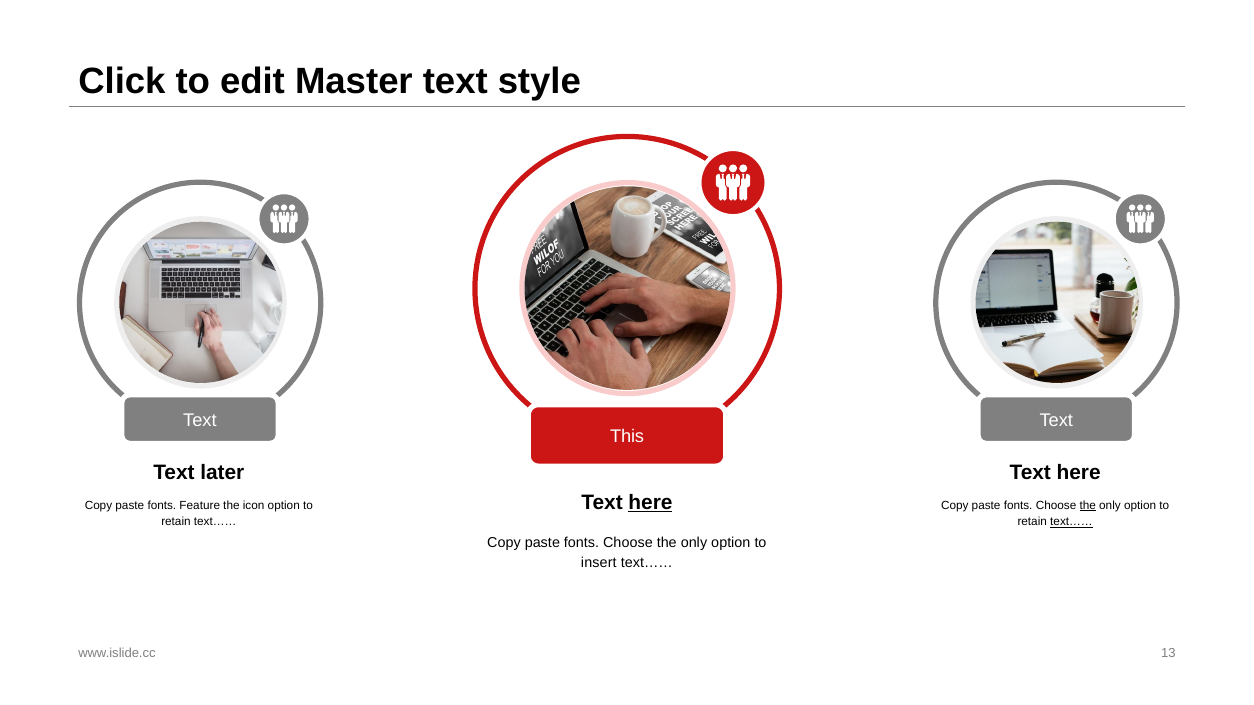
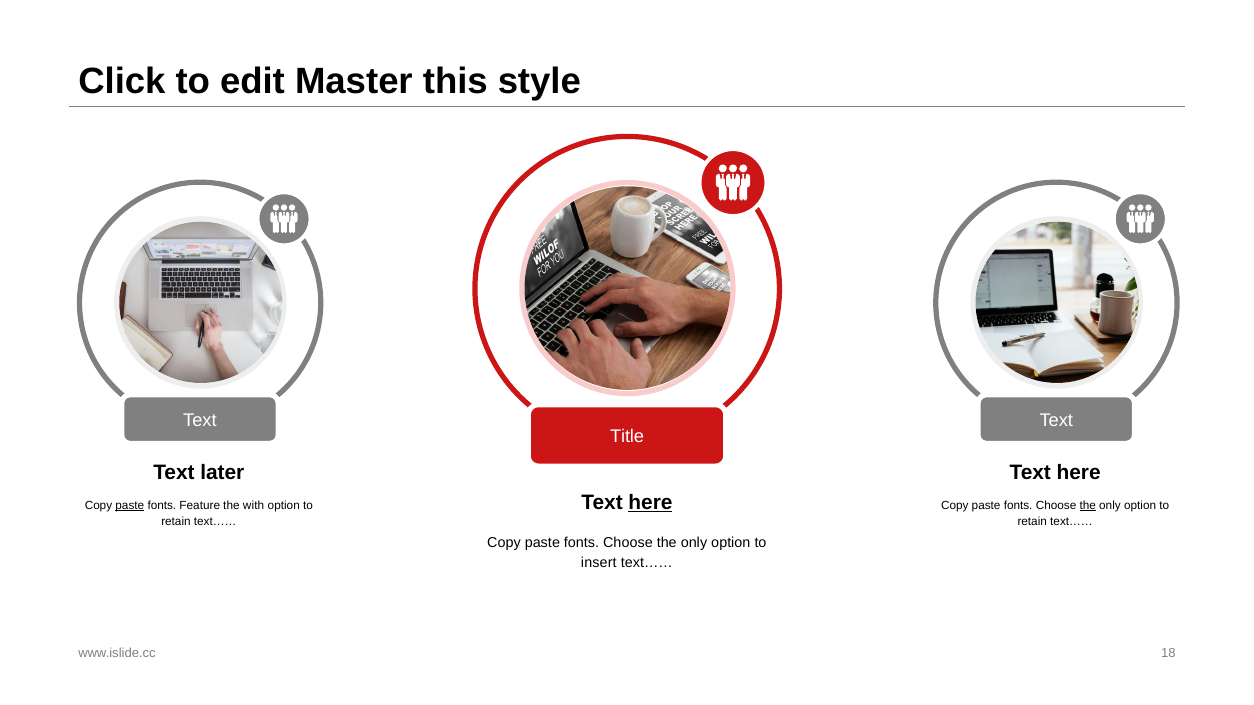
Master text: text -> this (455, 81)
This: This -> Title (627, 437)
paste underline: none -> present (130, 505)
icon: icon -> with (254, 505)
text…… underline: present -> none (1071, 522)
13: 13 -> 18 (1168, 653)
